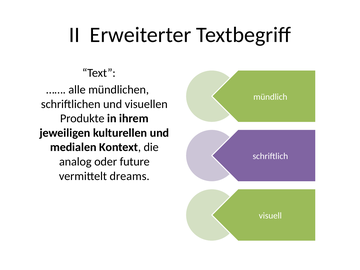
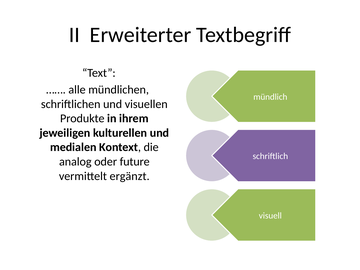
dreams: dreams -> ergänzt (130, 176)
